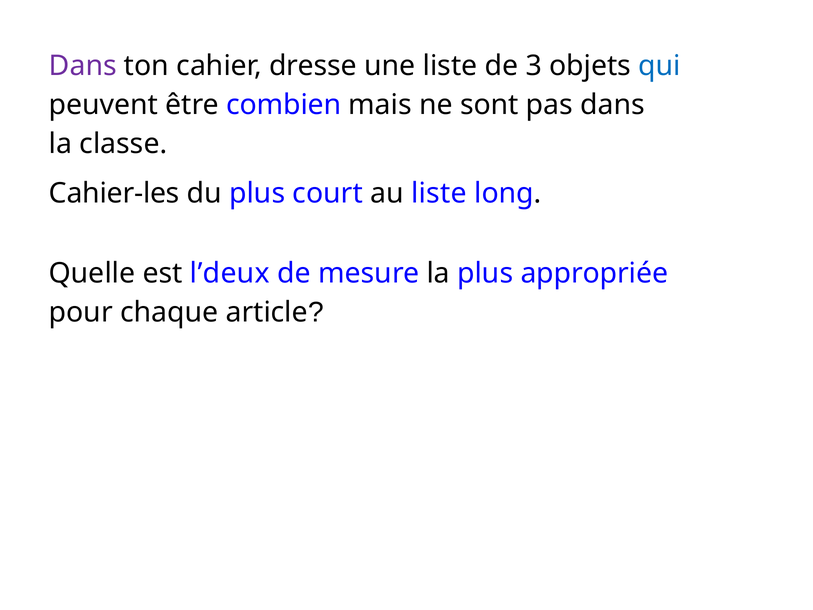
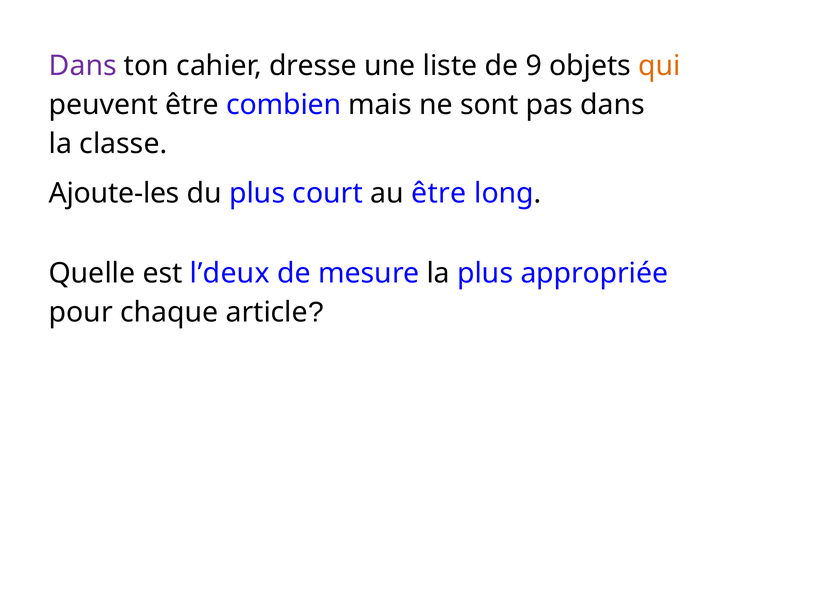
3: 3 -> 9 (534, 66)
qui colour: blue -> orange (660, 66)
Cahier-les: Cahier-les -> Ajoute-les (114, 193)
au liste: liste -> être (439, 193)
